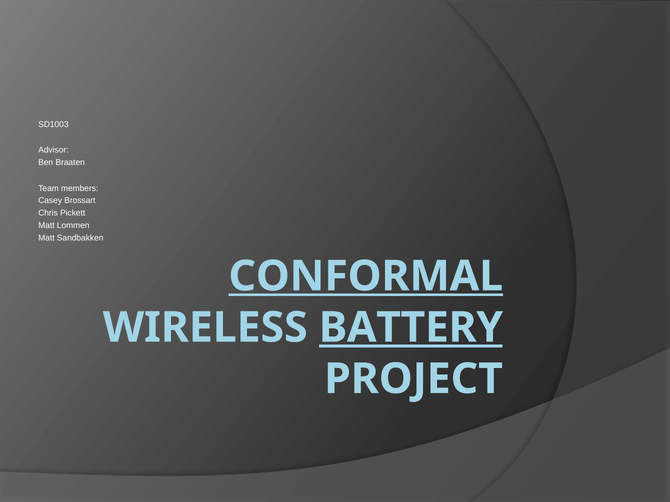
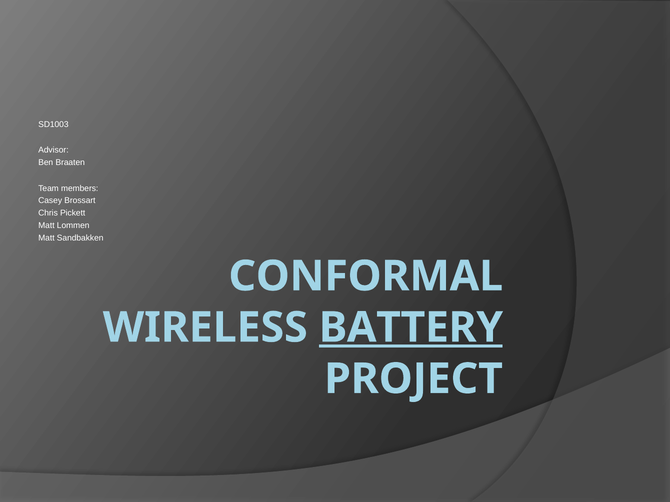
CONFORMAL underline: present -> none (366, 277)
